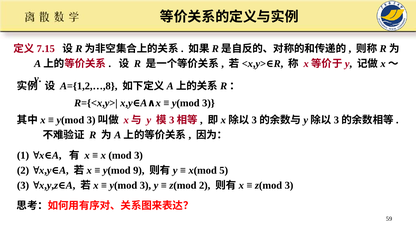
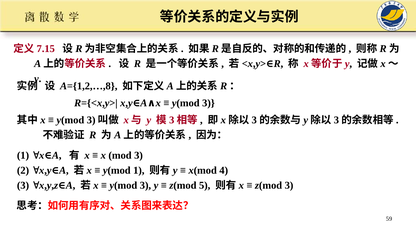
y(mod 9: 9 -> 1 (139, 170)
5: 5 -> 4 (224, 170)
z(mod 2: 2 -> 5 (205, 185)
